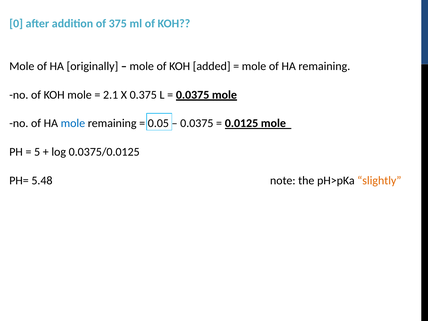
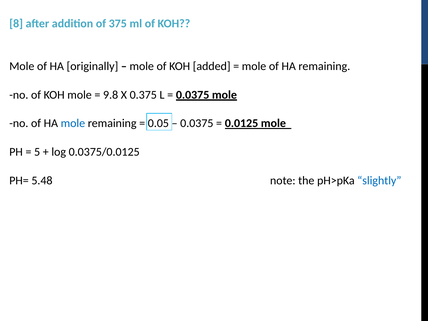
0: 0 -> 8 (16, 23)
2.1: 2.1 -> 9.8 (111, 95)
slightly colour: orange -> blue (379, 180)
